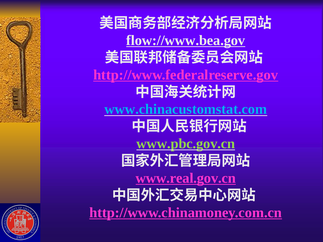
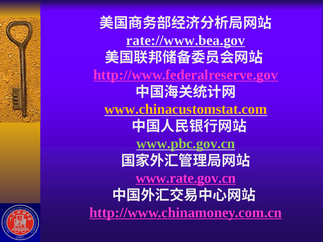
flow://www.bea.gov: flow://www.bea.gov -> rate://www.bea.gov (186, 40)
www.chinacustomstat.com colour: light blue -> yellow (186, 109)
www.real.gov.cn: www.real.gov.cn -> www.rate.gov.cn (186, 178)
